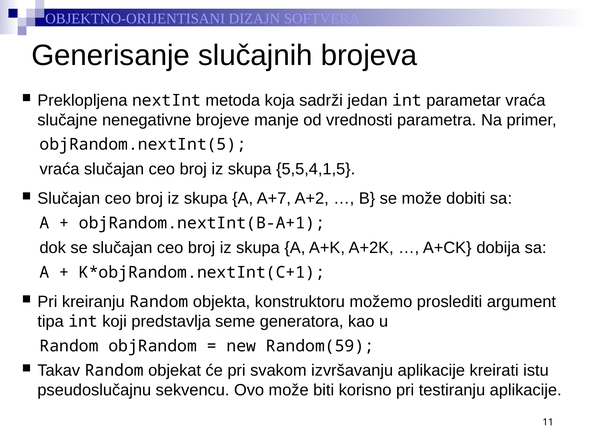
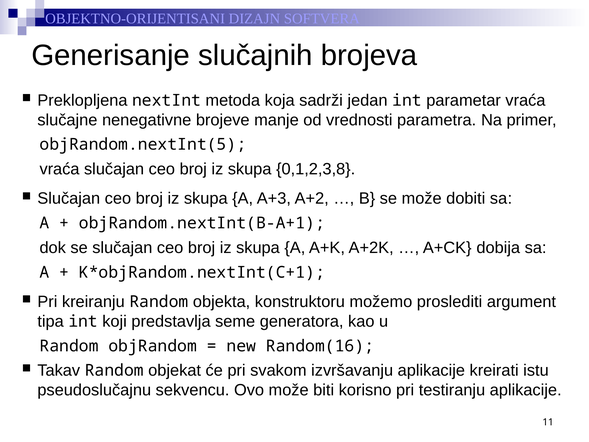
5,5,4,1,5: 5,5,4,1,5 -> 0,1,2,3,8 (316, 169)
A+7: A+7 -> A+3 (274, 198)
Random(59: Random(59 -> Random(16 (320, 346)
